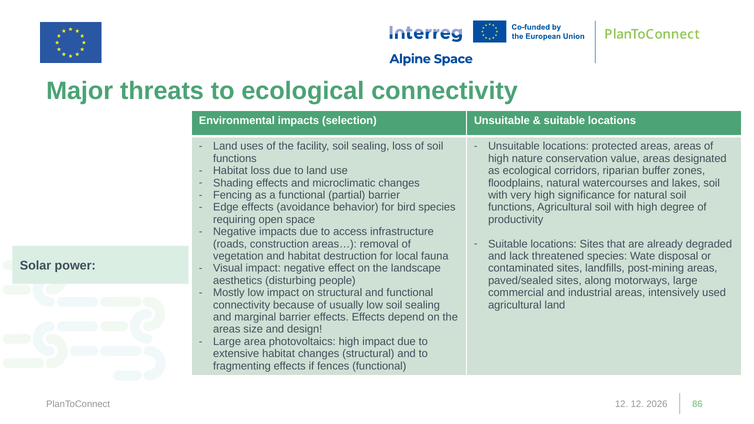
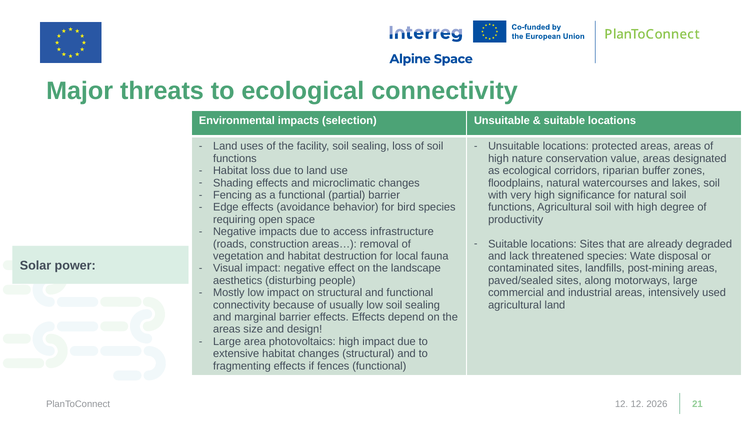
86: 86 -> 21 (697, 404)
